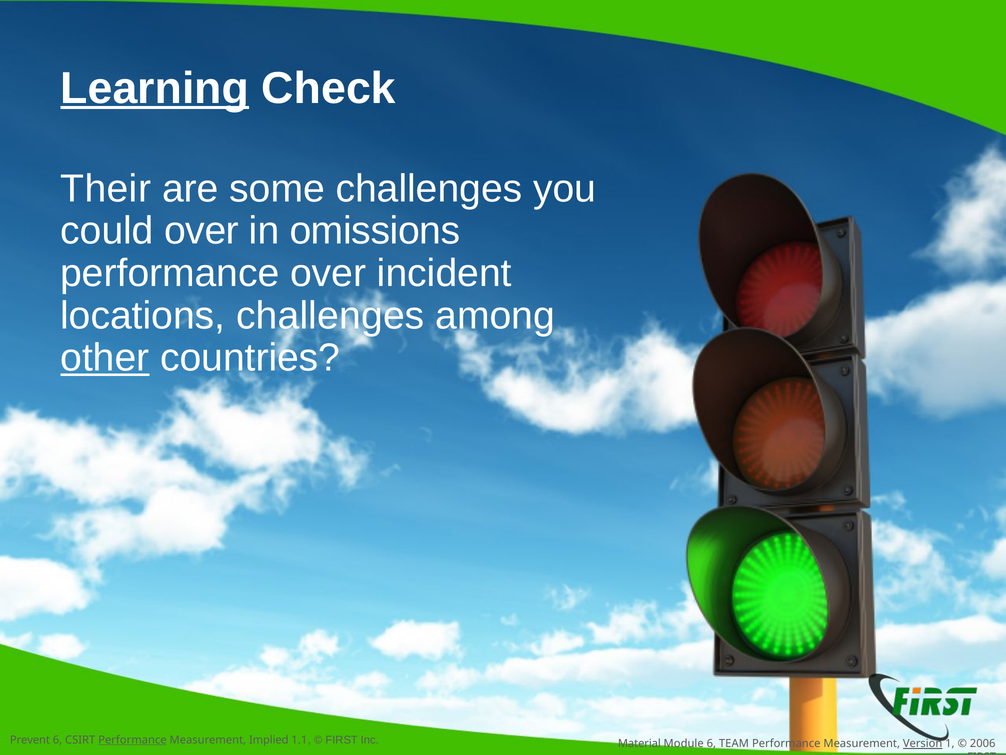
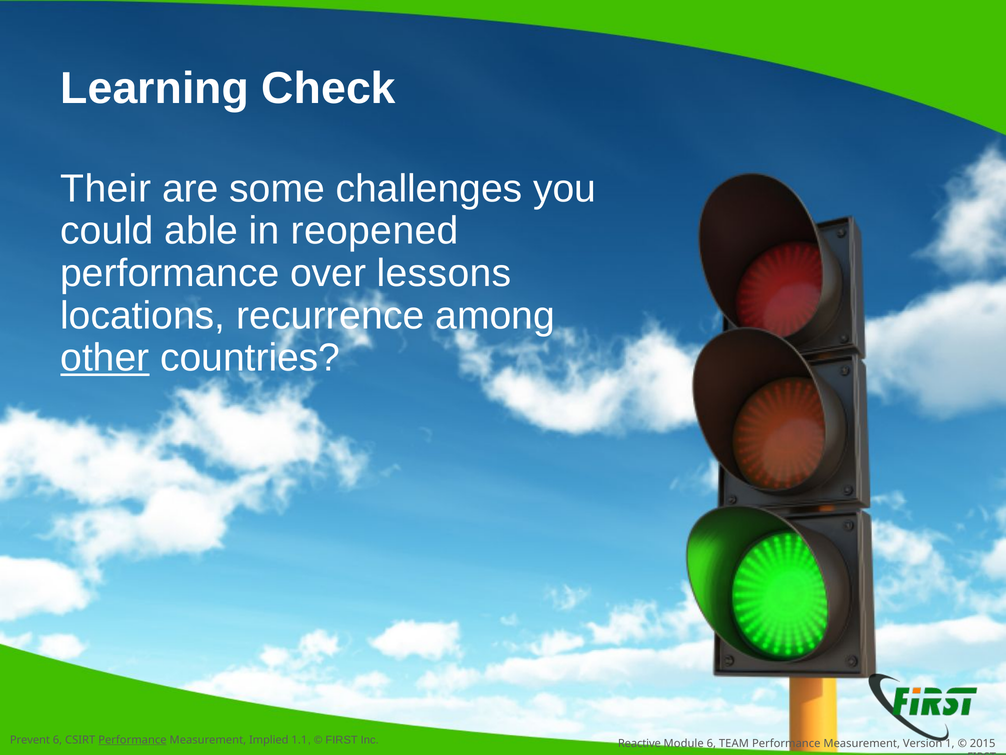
Learning underline: present -> none (155, 88)
could over: over -> able (201, 231)
omissions: omissions -> reopened (375, 231)
incident: incident -> lessons (444, 273)
locations challenges: challenges -> recurrence (330, 315)
Material: Material -> Reactive (639, 743)
Version underline: present -> none (923, 743)
2006: 2006 -> 2015 (983, 743)
